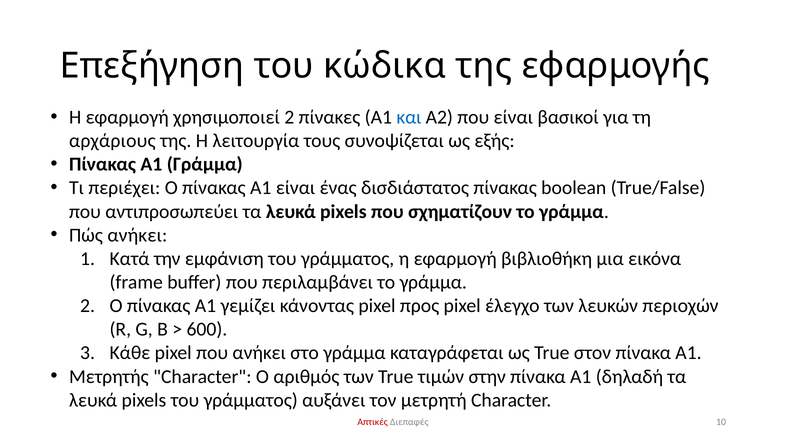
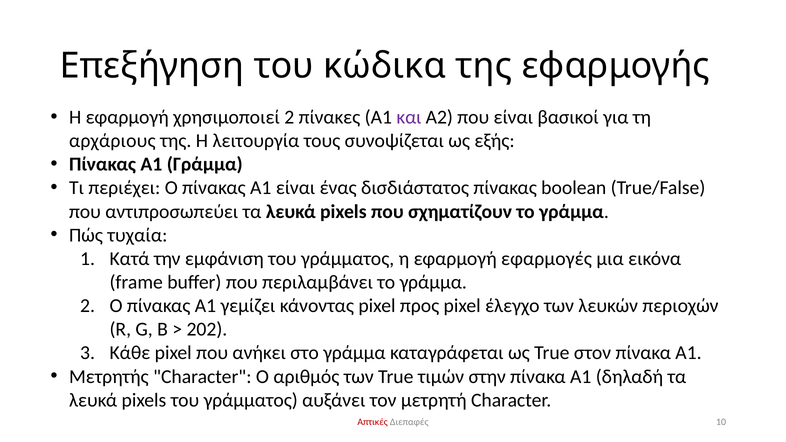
και colour: blue -> purple (409, 117)
Πώς ανήκει: ανήκει -> τυχαία (137, 235)
βιβλιοθήκη: βιβλιοθήκη -> εφαρμογές (546, 259)
600: 600 -> 202 (207, 329)
